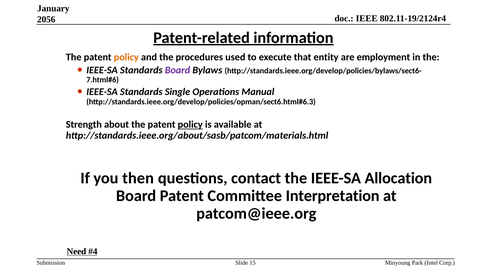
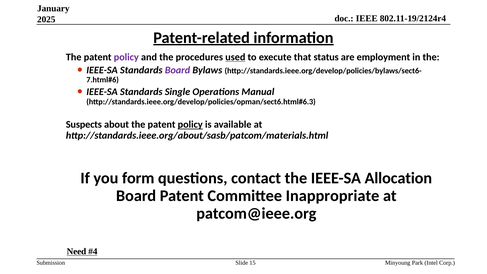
2056: 2056 -> 2025 (46, 19)
policy colour: orange -> purple (126, 57)
used underline: none -> present (235, 57)
entity: entity -> status (326, 57)
Strength: Strength -> Suspects (84, 125)
then: then -> form (138, 178)
Interpretation: Interpretation -> Inappropriate (333, 196)
